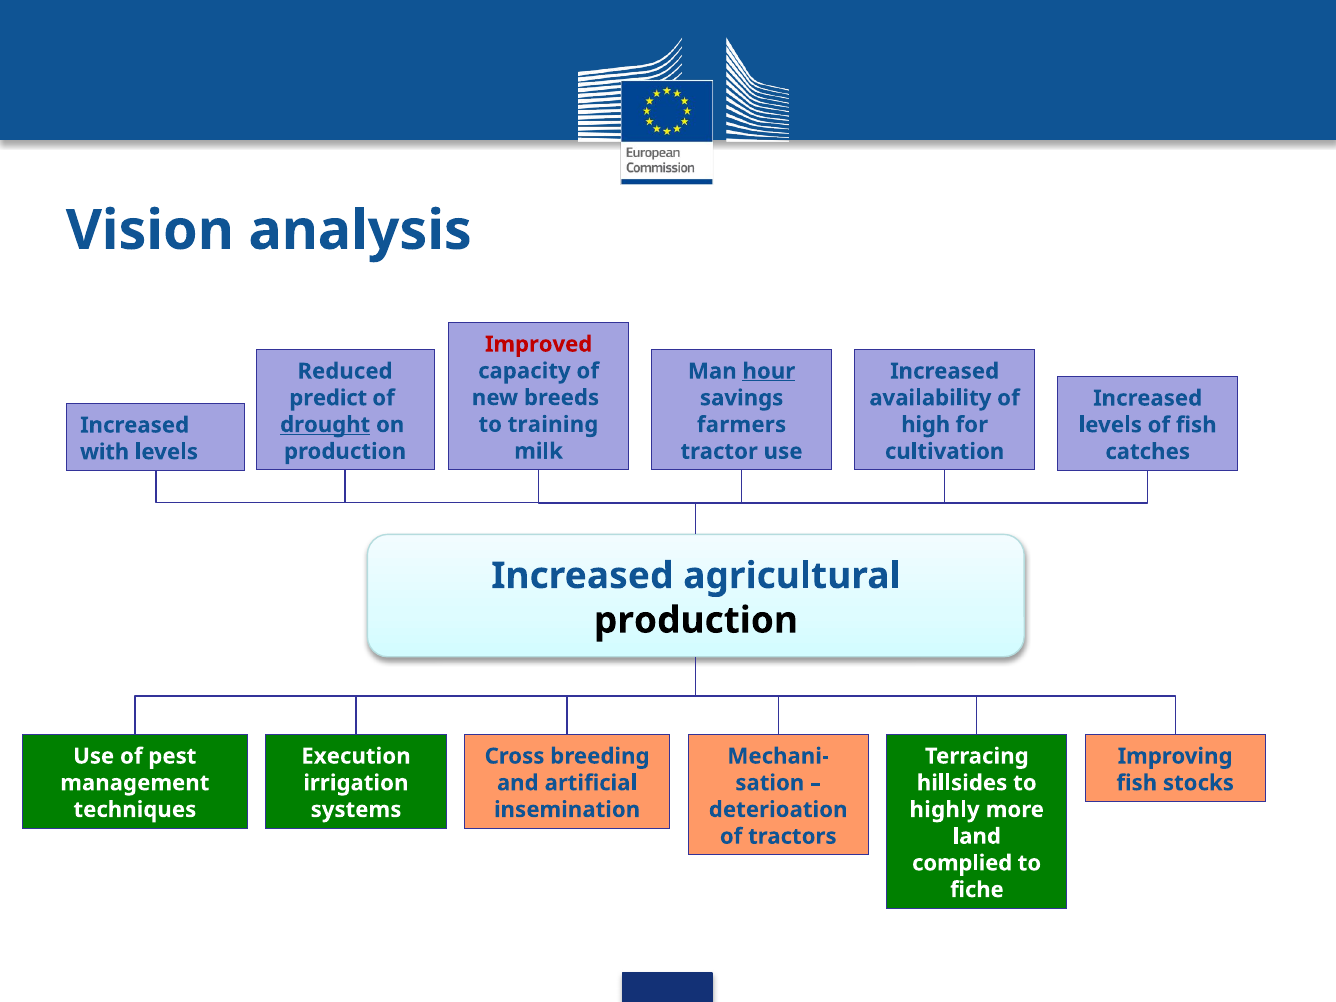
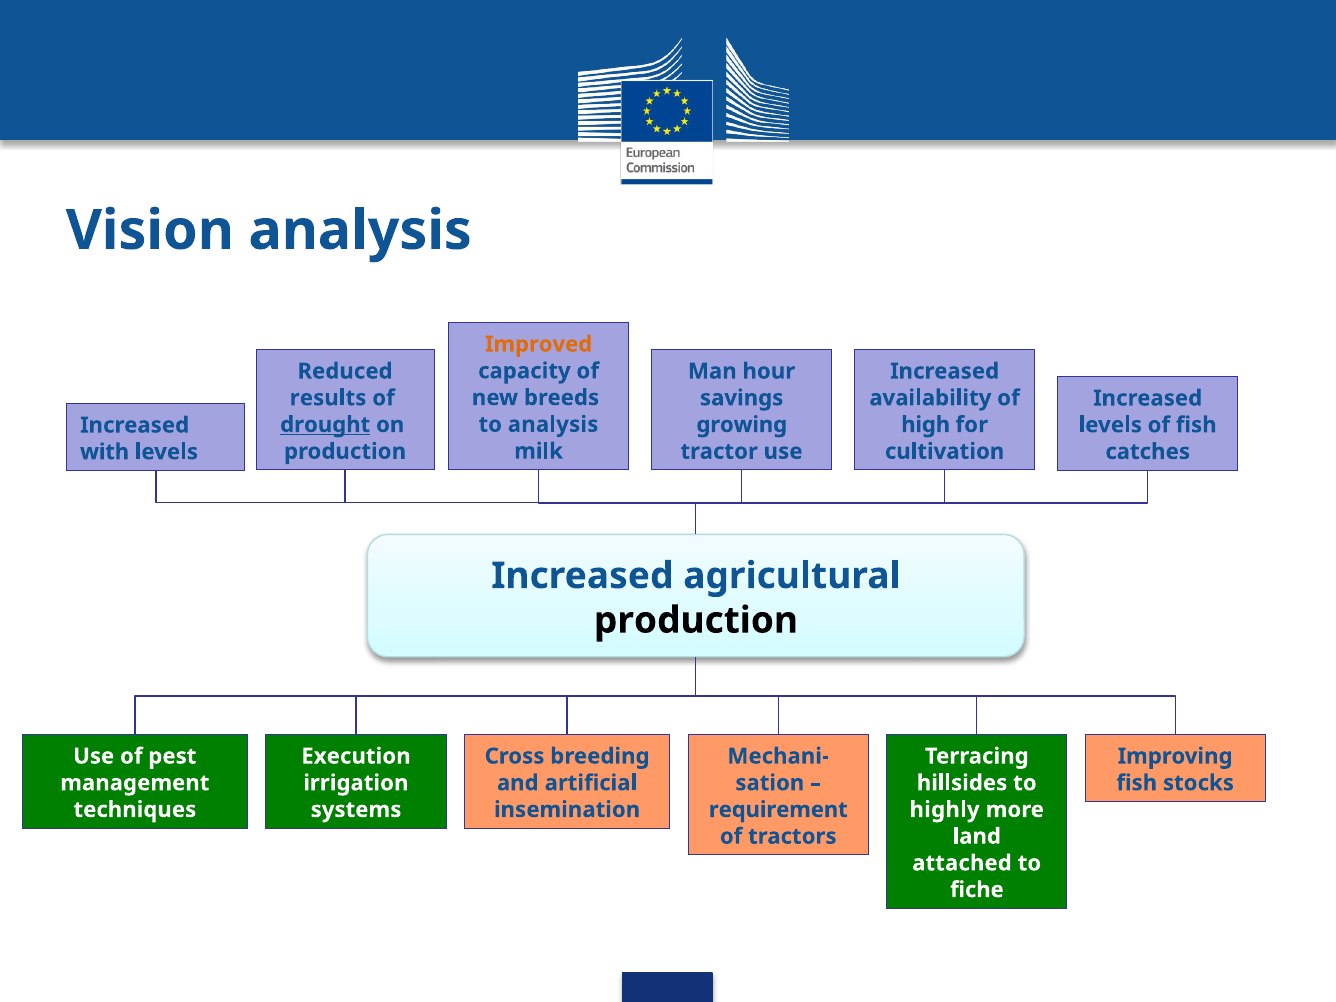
Improved colour: red -> orange (539, 344)
hour underline: present -> none (769, 371)
predict: predict -> results (328, 398)
to training: training -> analysis (553, 424)
farmers: farmers -> growing (742, 425)
deterioation: deterioation -> requirement (778, 810)
complied: complied -> attached (962, 863)
